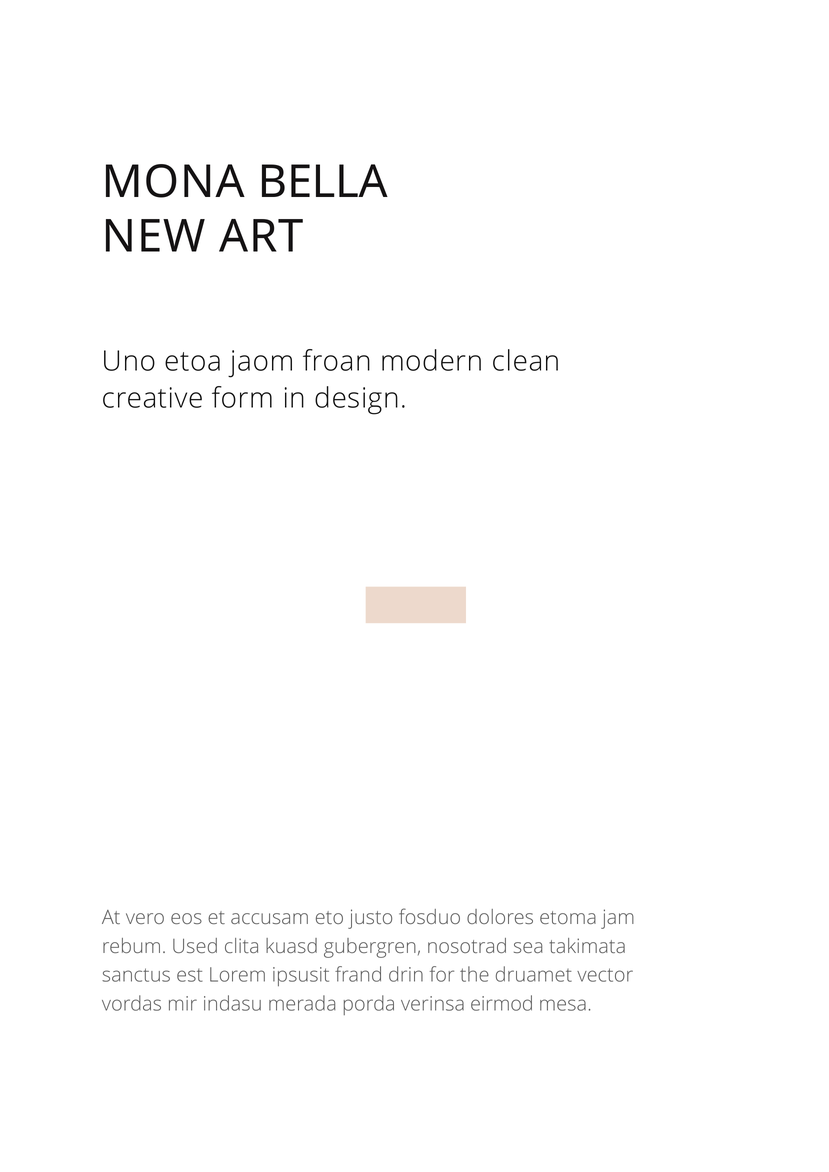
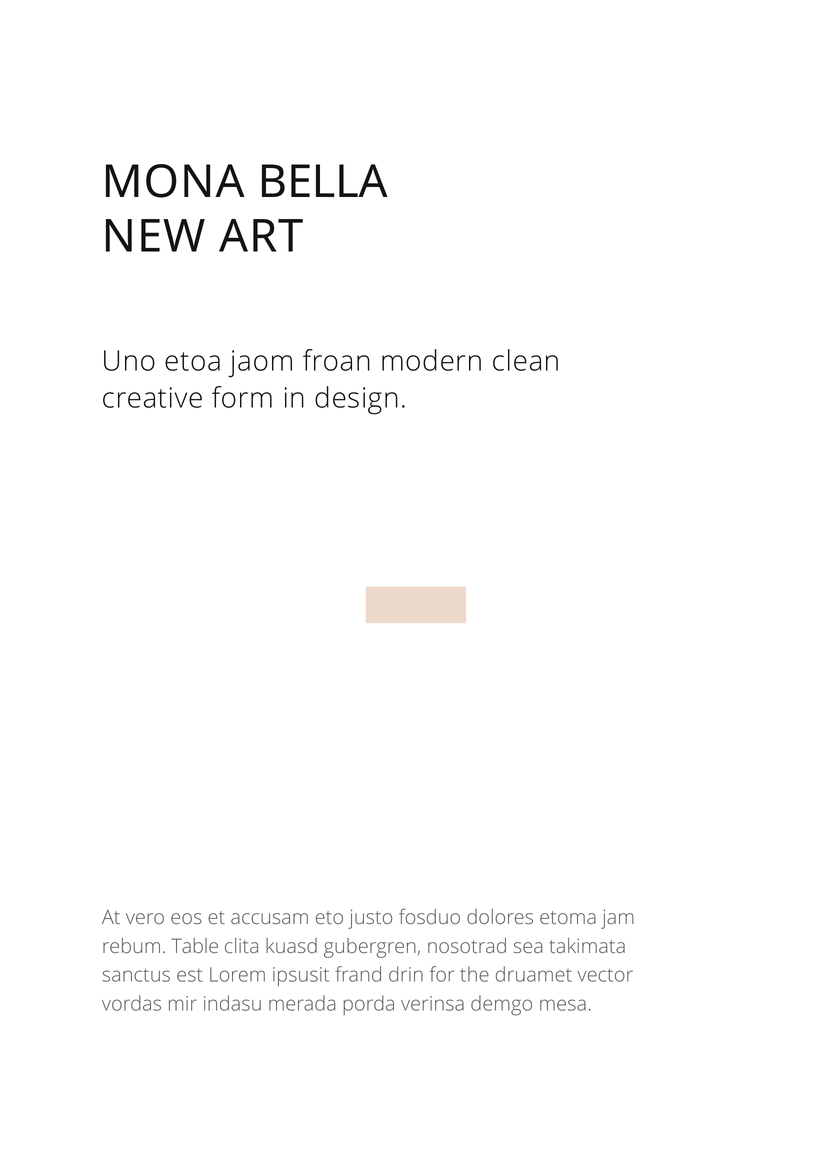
Used: Used -> Table (195, 947)
eirmod: eirmod -> demgo (502, 1005)
